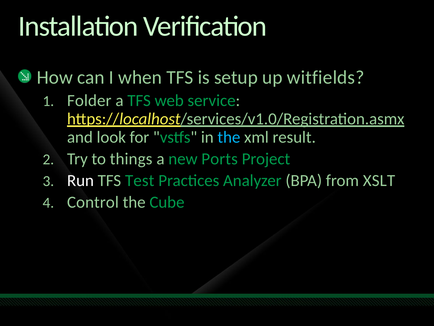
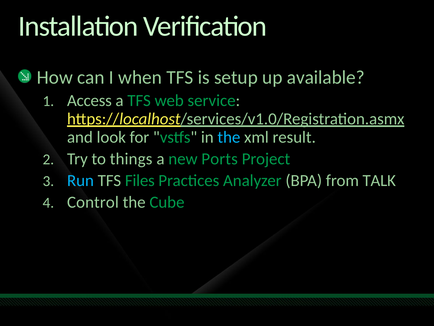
witfields: witfields -> available (326, 77)
Folder: Folder -> Access (89, 100)
Run colour: white -> light blue (80, 180)
Test: Test -> Files (140, 180)
XSLT: XSLT -> TALK (379, 180)
